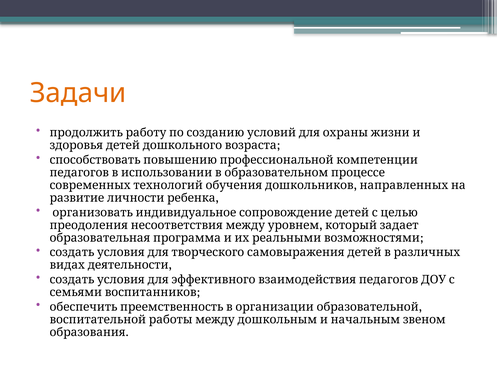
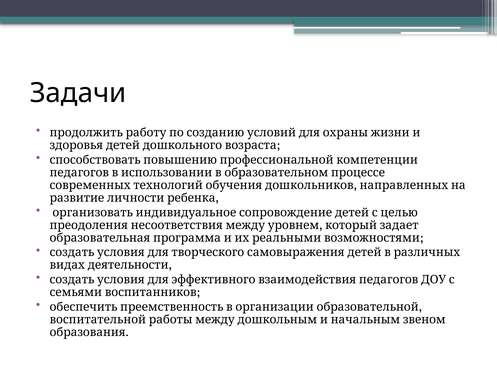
Задачи colour: orange -> black (78, 93)
